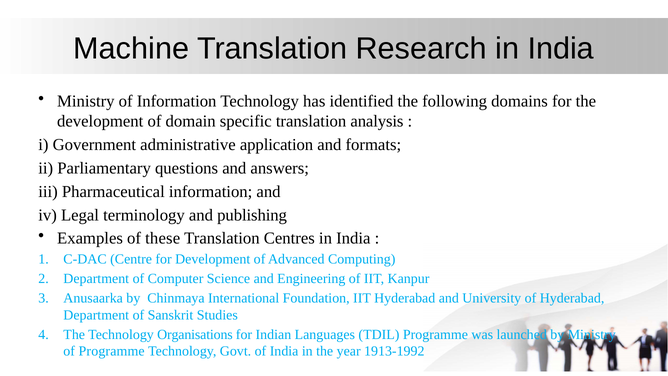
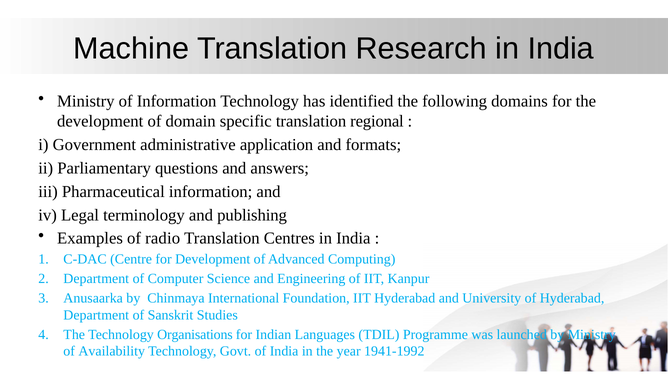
analysis: analysis -> regional (377, 121)
these: these -> radio (163, 238)
of Programme: Programme -> Availability (112, 351)
1913-1992: 1913-1992 -> 1941-1992 (394, 351)
